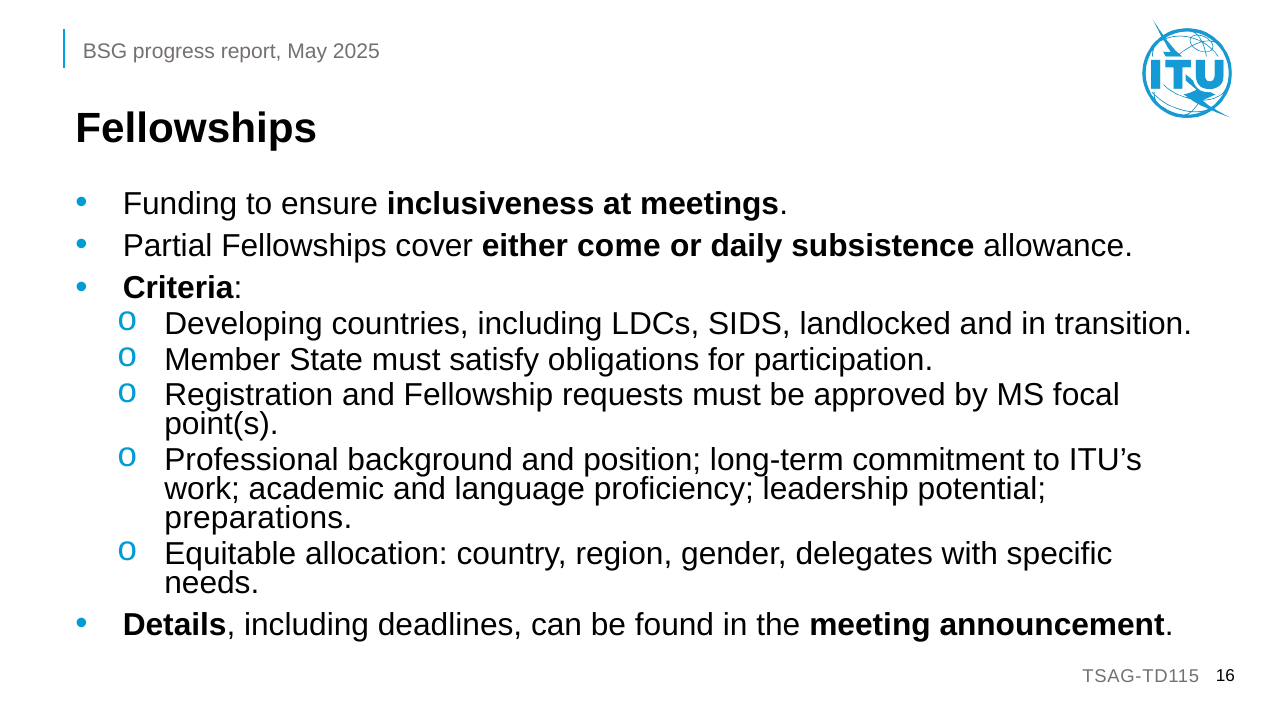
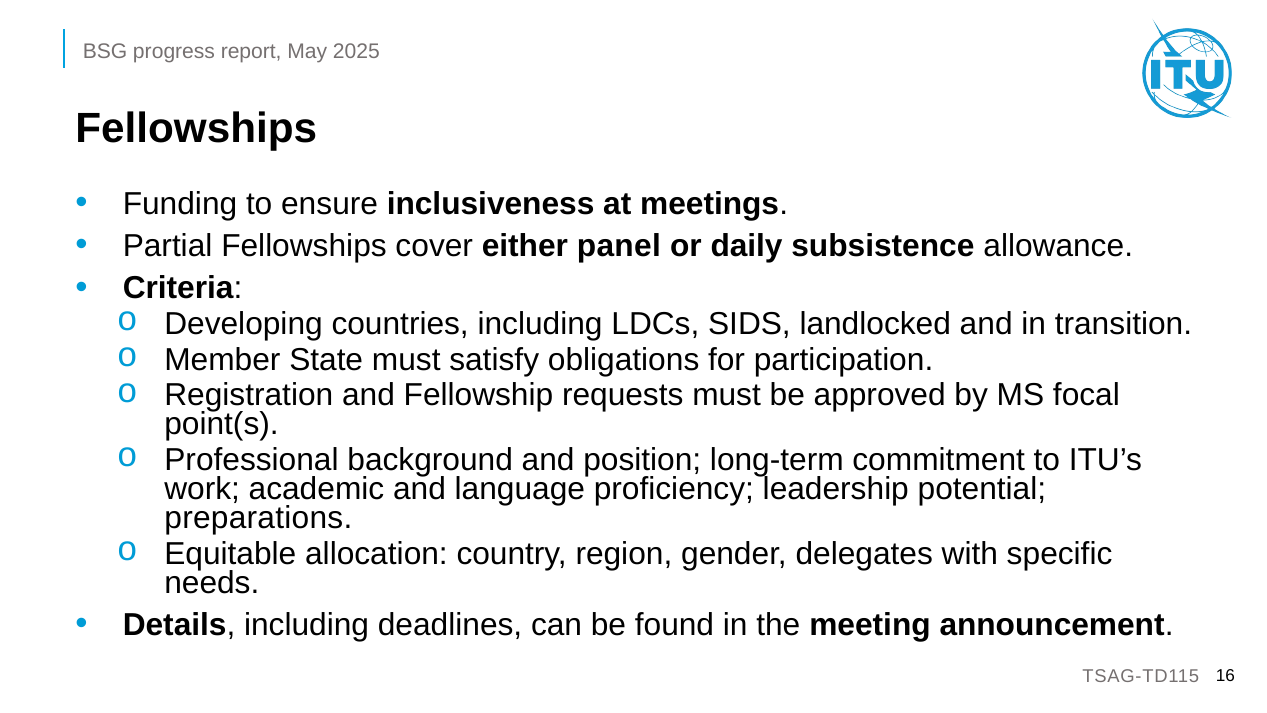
come: come -> panel (619, 246)
